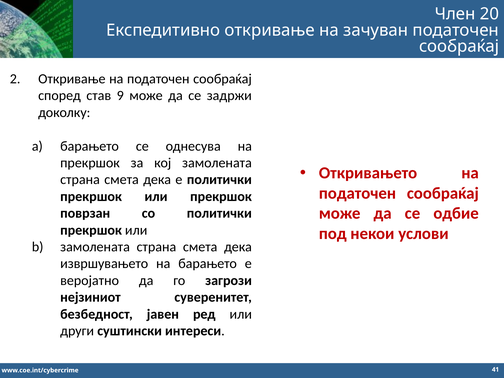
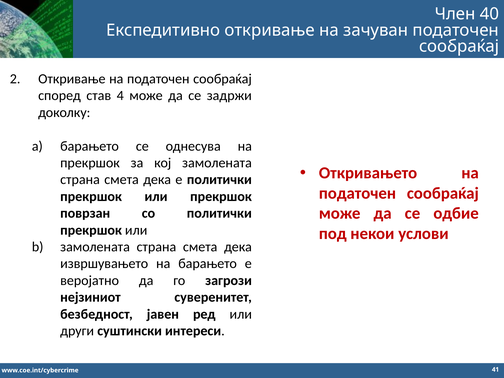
20: 20 -> 40 (489, 14)
9: 9 -> 4 (120, 96)
